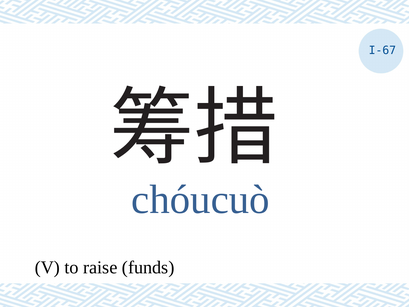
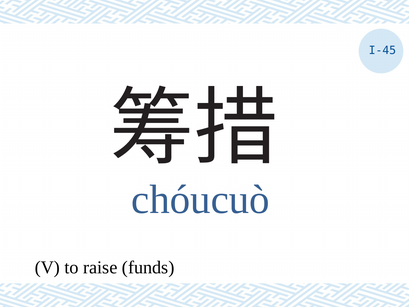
I-67: I-67 -> I-45 (382, 51)
